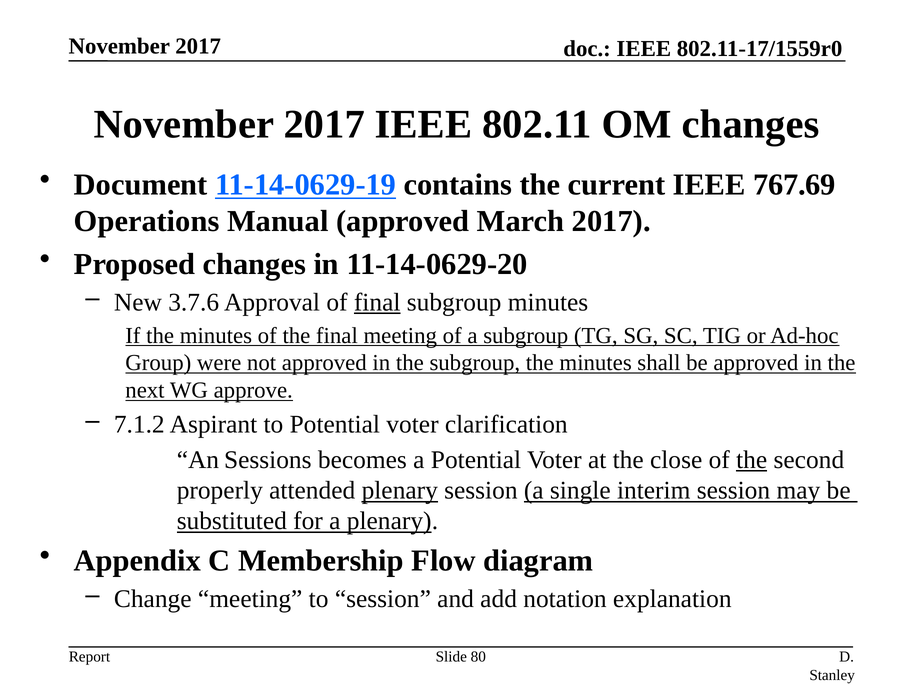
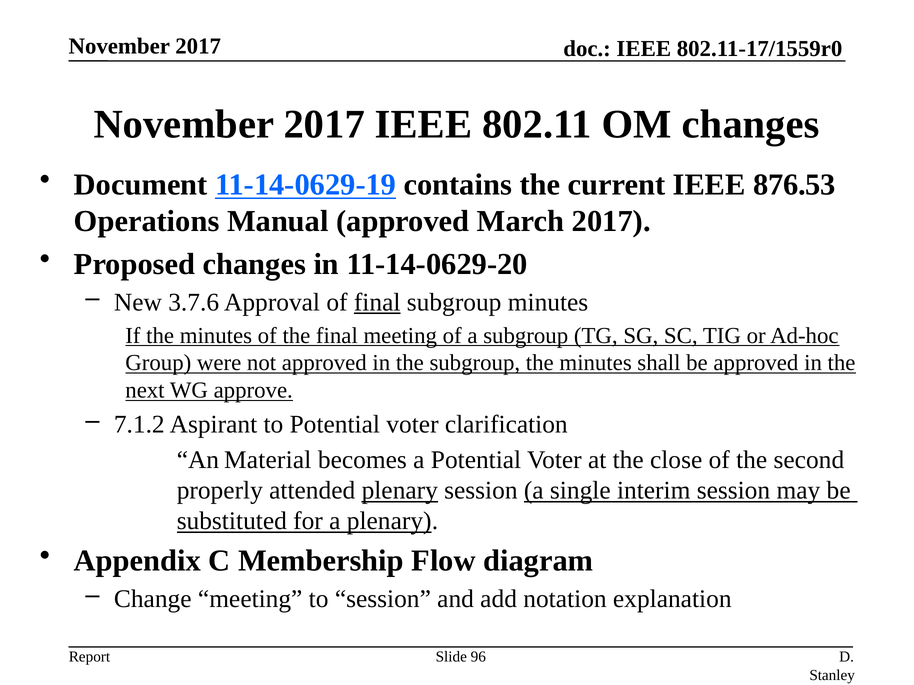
767.69: 767.69 -> 876.53 (794, 185)
Sessions: Sessions -> Material (268, 460)
the underline: present -> none (752, 460)
80: 80 -> 96 (478, 657)
